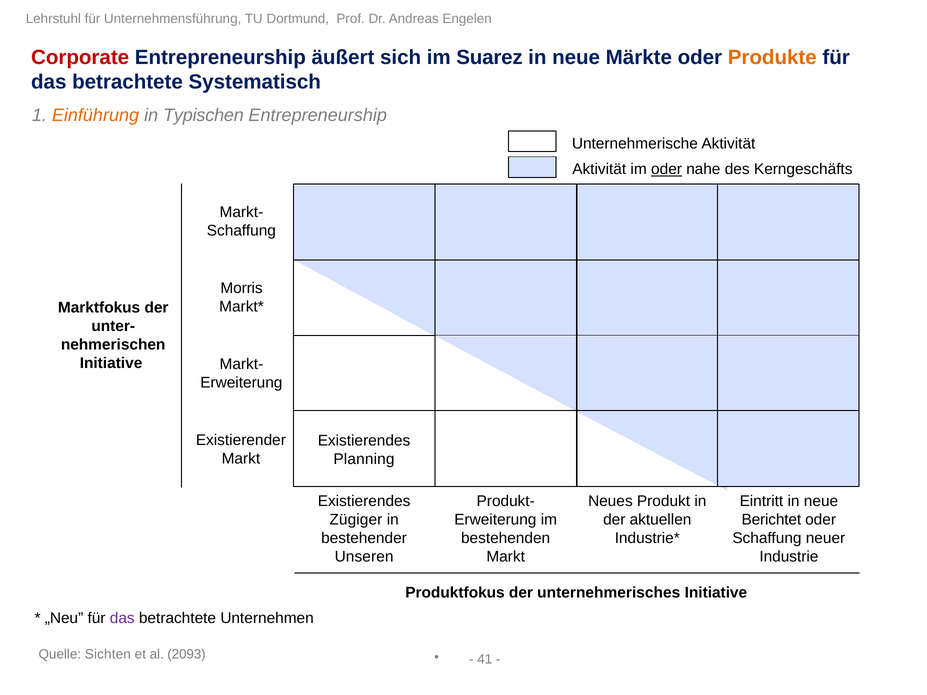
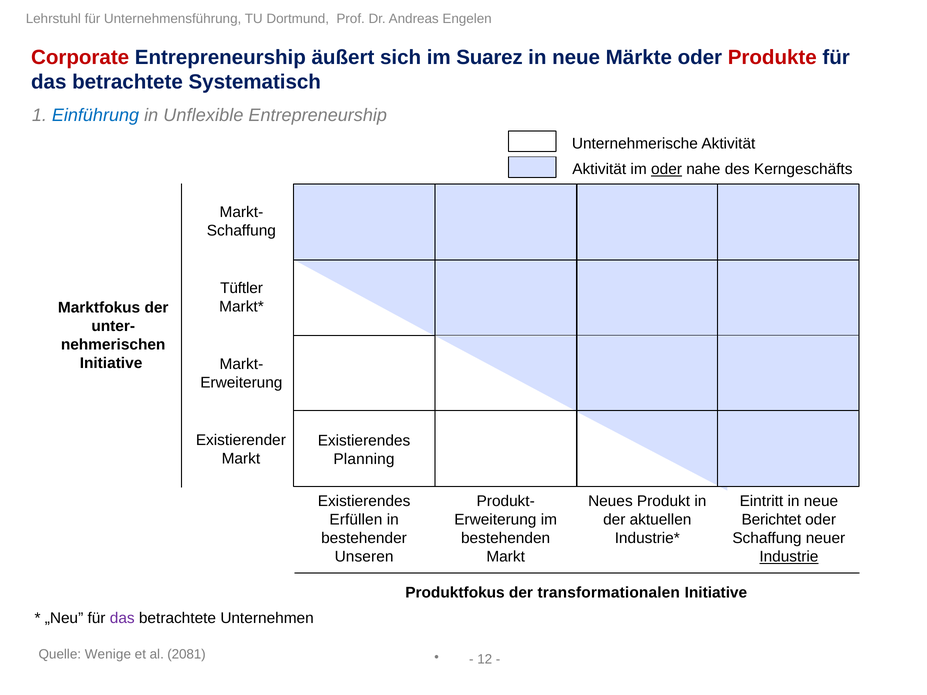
Produkte colour: orange -> red (772, 58)
Einführung colour: orange -> blue (96, 115)
Typischen: Typischen -> Unflexible (203, 115)
Morris: Morris -> Tüftler (242, 288)
Zügiger: Zügiger -> Erfüllen (356, 520)
Industrie underline: none -> present (789, 557)
unternehmerisches: unternehmerisches -> transformationalen (609, 593)
Sichten: Sichten -> Wenige (108, 655)
2093: 2093 -> 2081 (187, 655)
41: 41 -> 12 (485, 660)
